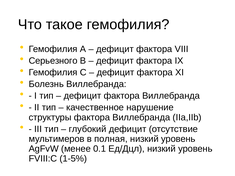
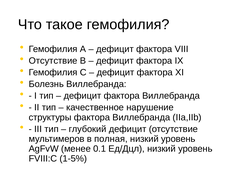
Серьезного: Серьезного -> Отсутствие (53, 61)
